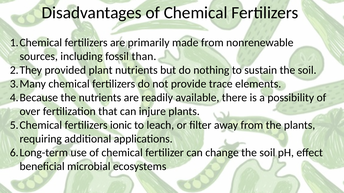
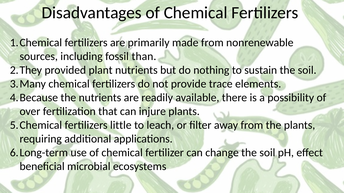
ionic: ionic -> little (121, 125)
